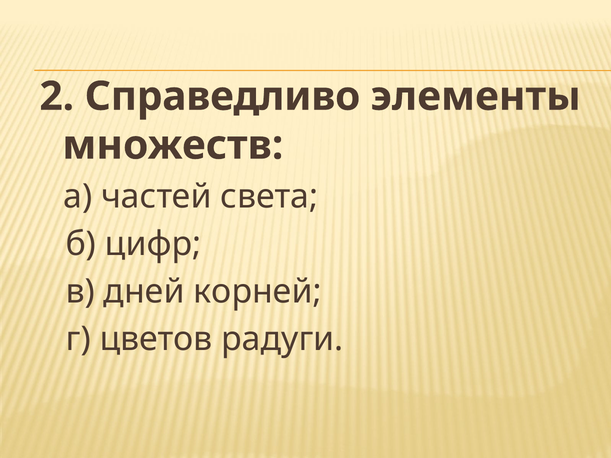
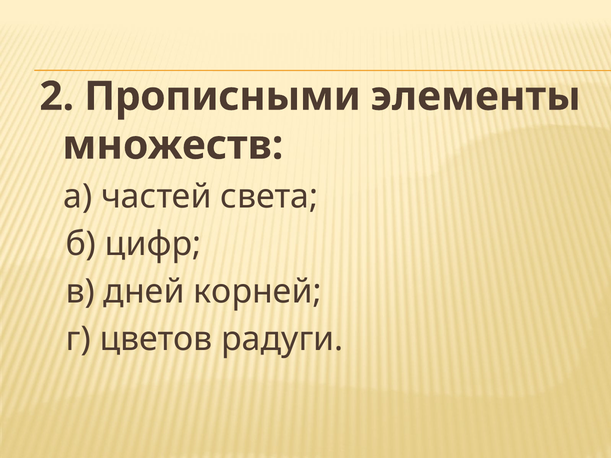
Справедливо: Справедливо -> Прописными (223, 96)
